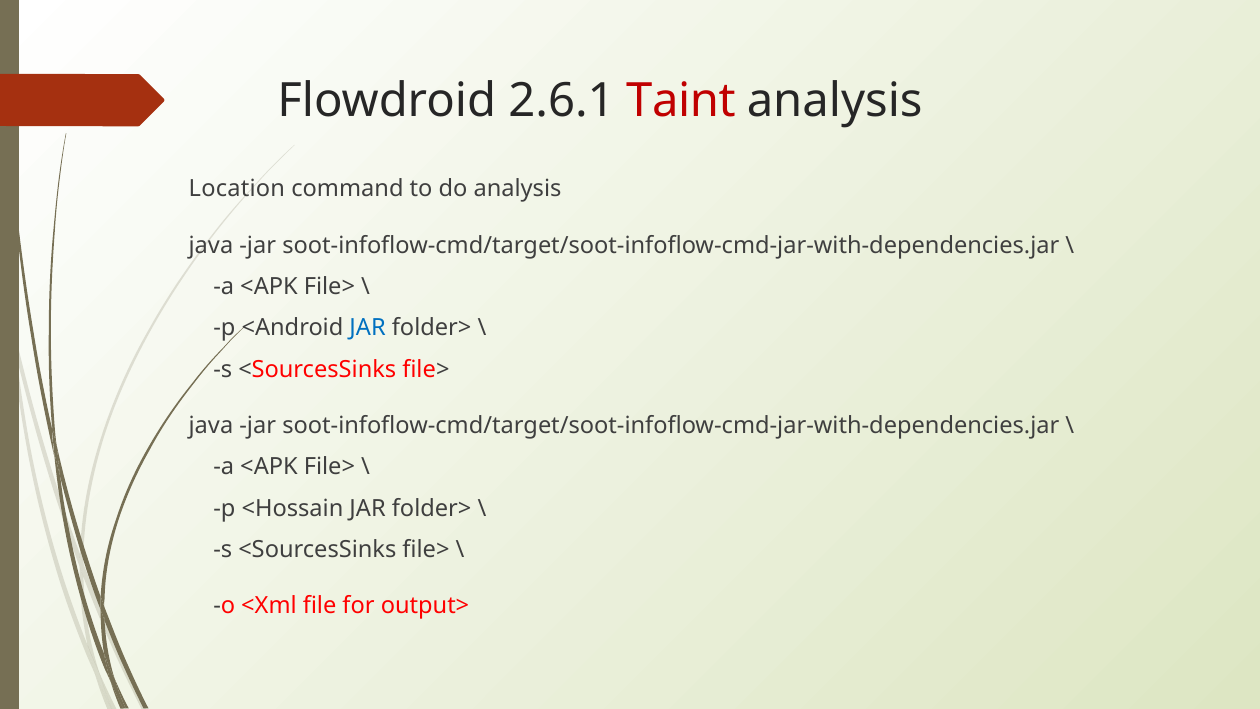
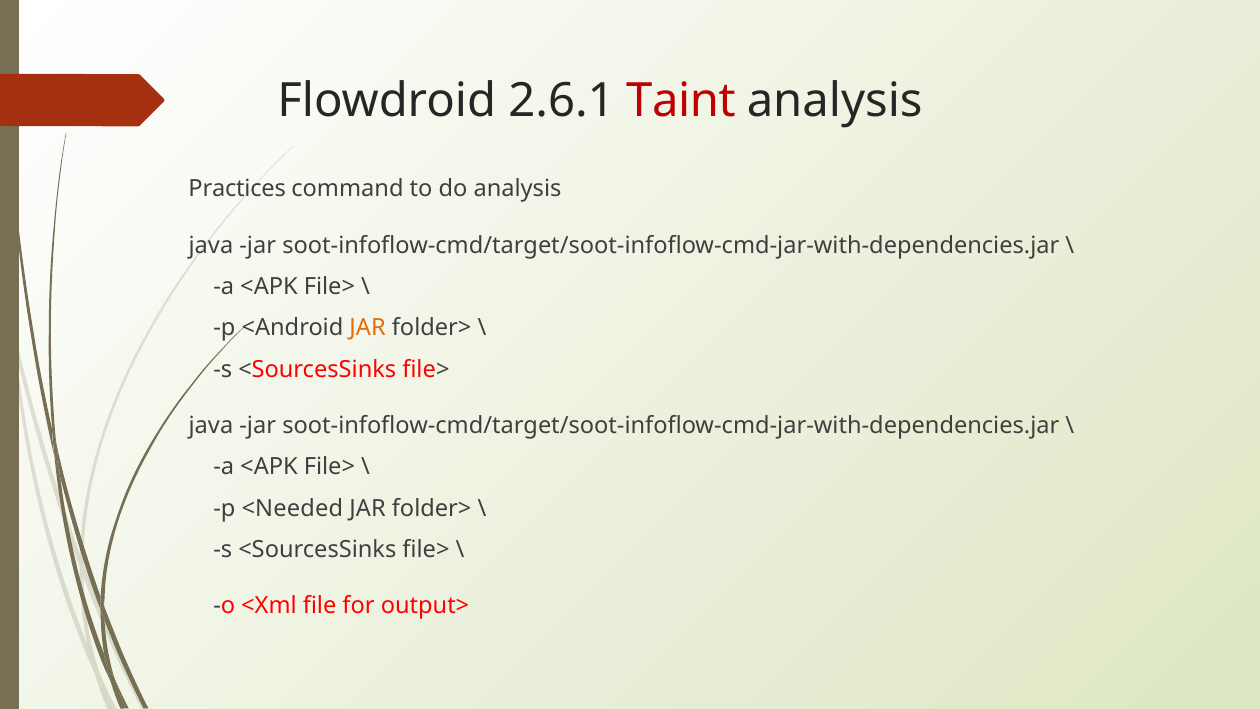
Location: Location -> Practices (237, 189)
JAR colour: blue -> orange (368, 328)
<Hossain: <Hossain -> <Needed (292, 508)
